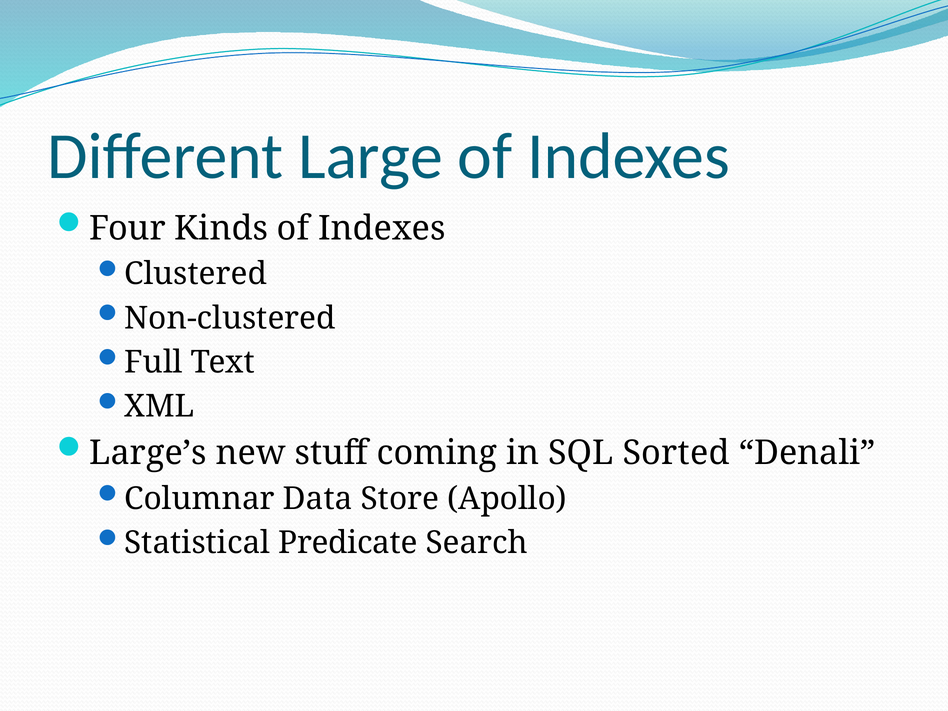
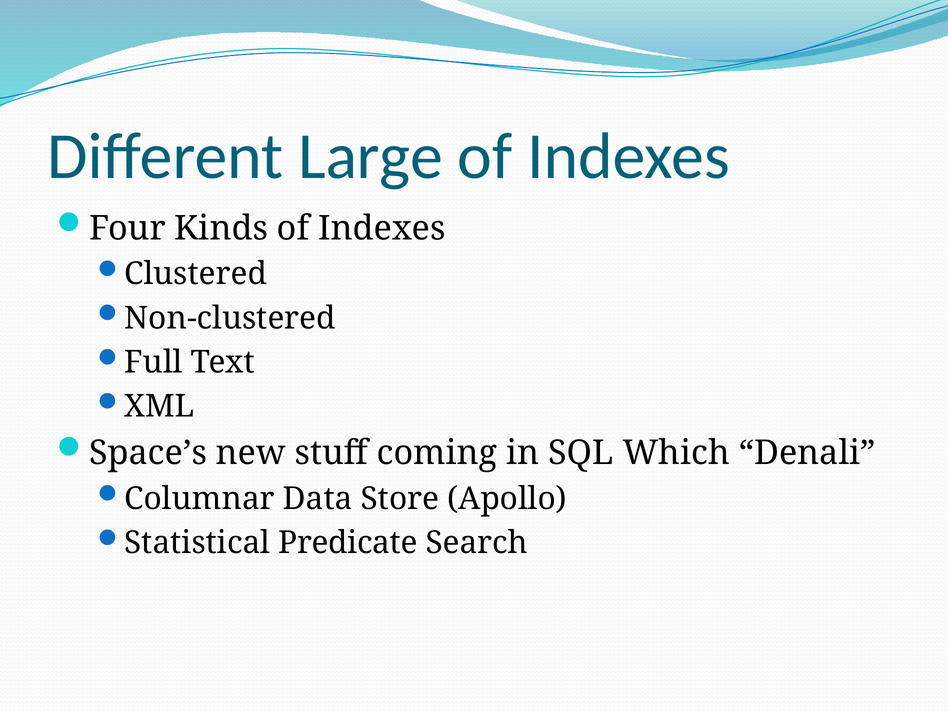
Large’s: Large’s -> Space’s (148, 453)
Sorted: Sorted -> Which (676, 453)
